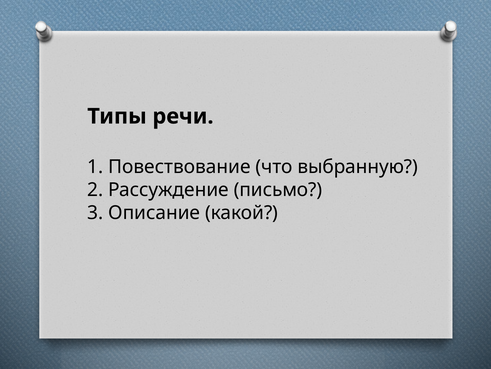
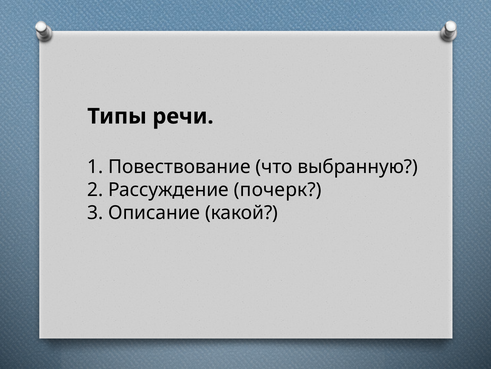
письмо: письмо -> почерк (278, 190)
